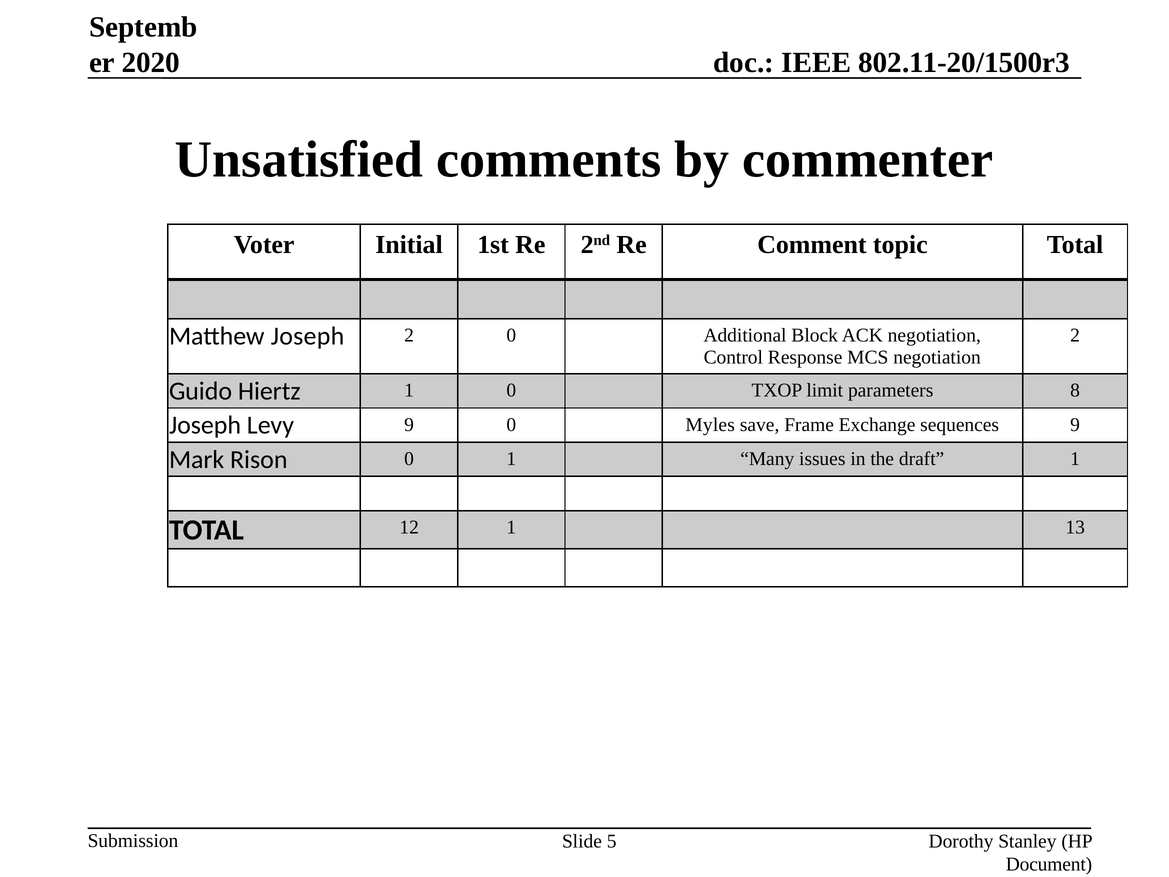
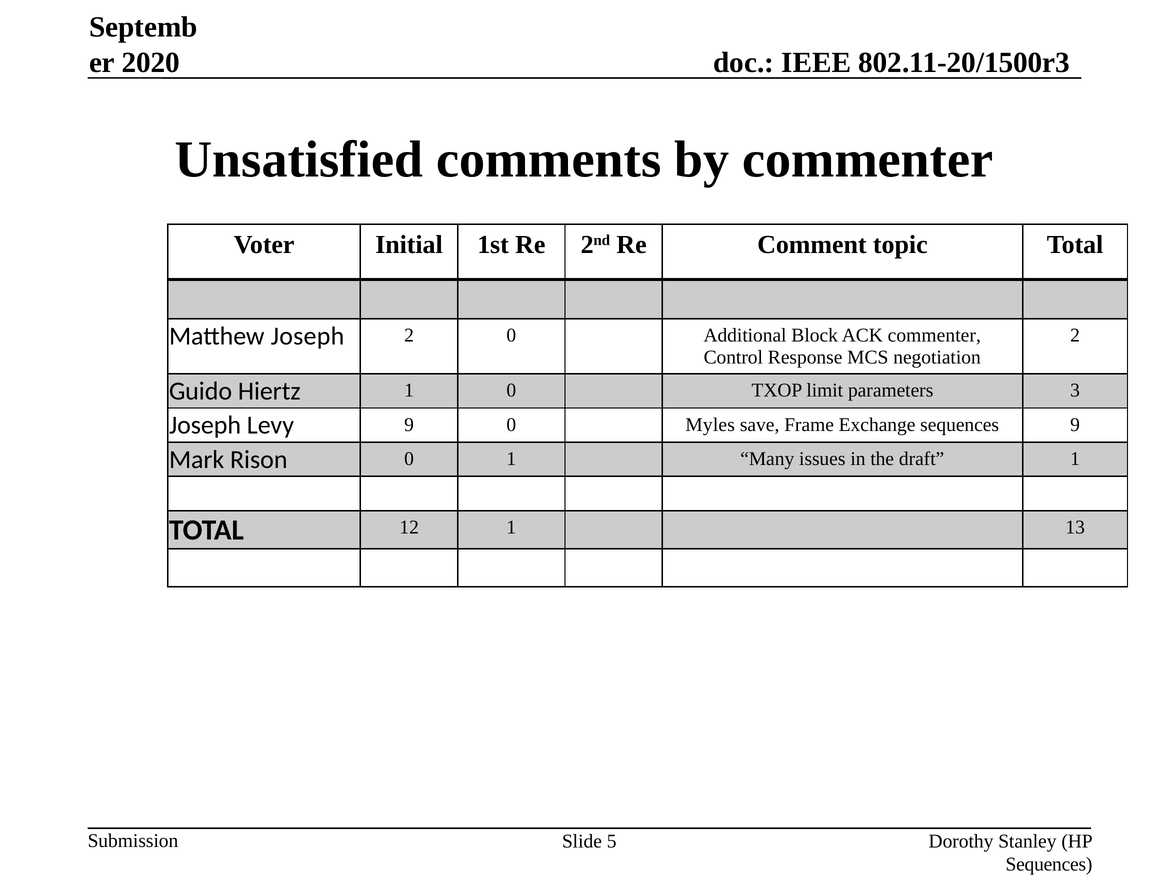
ACK negotiation: negotiation -> commenter (934, 335)
8: 8 -> 3 (1075, 390)
Document: Document -> Sequences (1049, 864)
